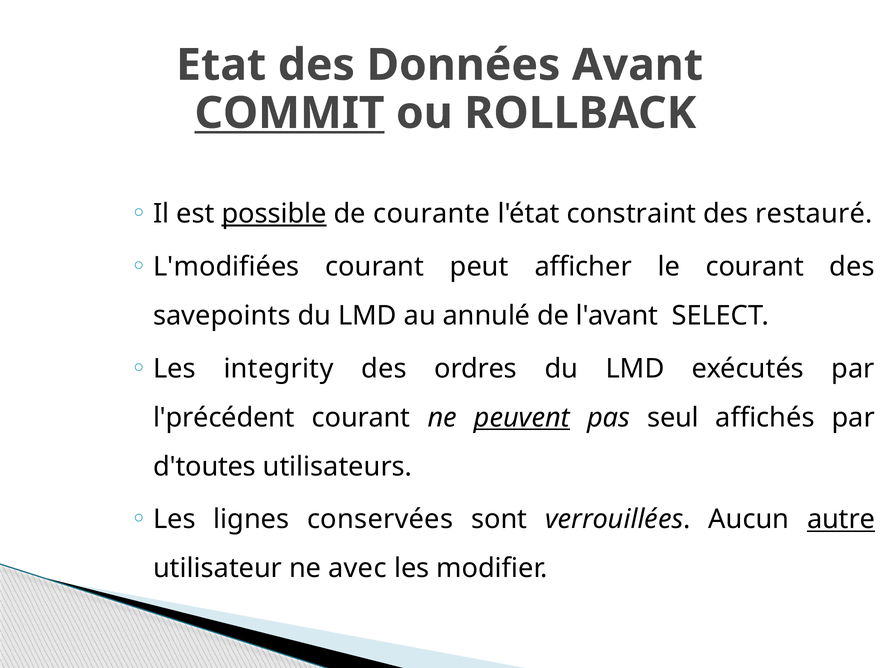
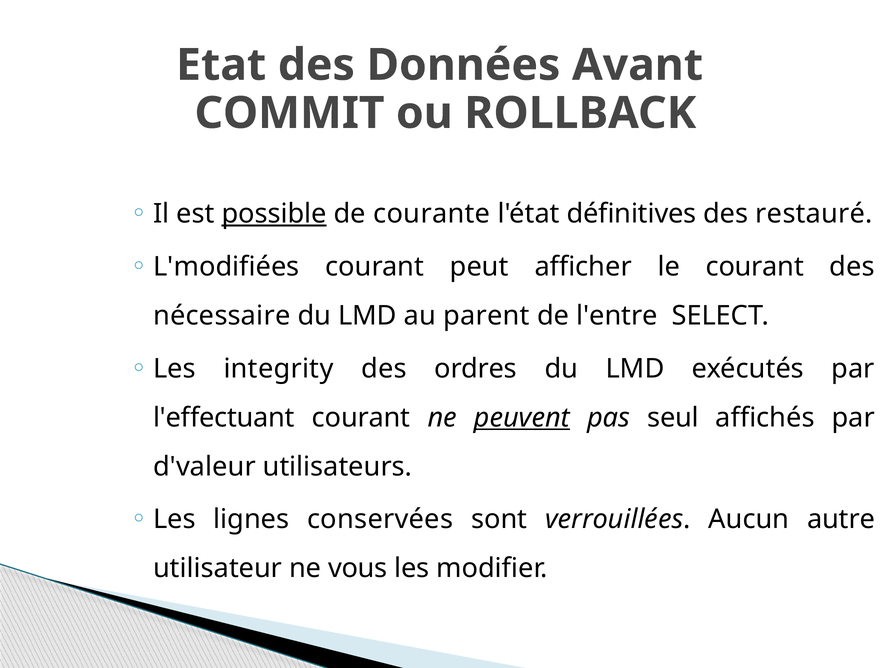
COMMIT underline: present -> none (290, 113)
constraint: constraint -> définitives (631, 214)
savepoints: savepoints -> nécessaire (222, 316)
annulé: annulé -> parent (486, 316)
l'avant: l'avant -> l'entre (617, 316)
l'précédent: l'précédent -> l'effectuant (224, 418)
d'toutes: d'toutes -> d'valeur (204, 467)
autre underline: present -> none (841, 520)
avec: avec -> vous (358, 569)
